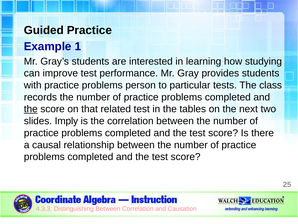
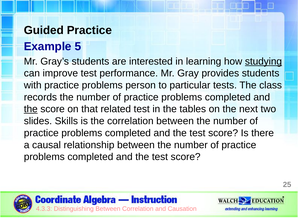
1: 1 -> 5 (78, 46)
studying underline: none -> present (263, 61)
Imply: Imply -> Skills (66, 121)
